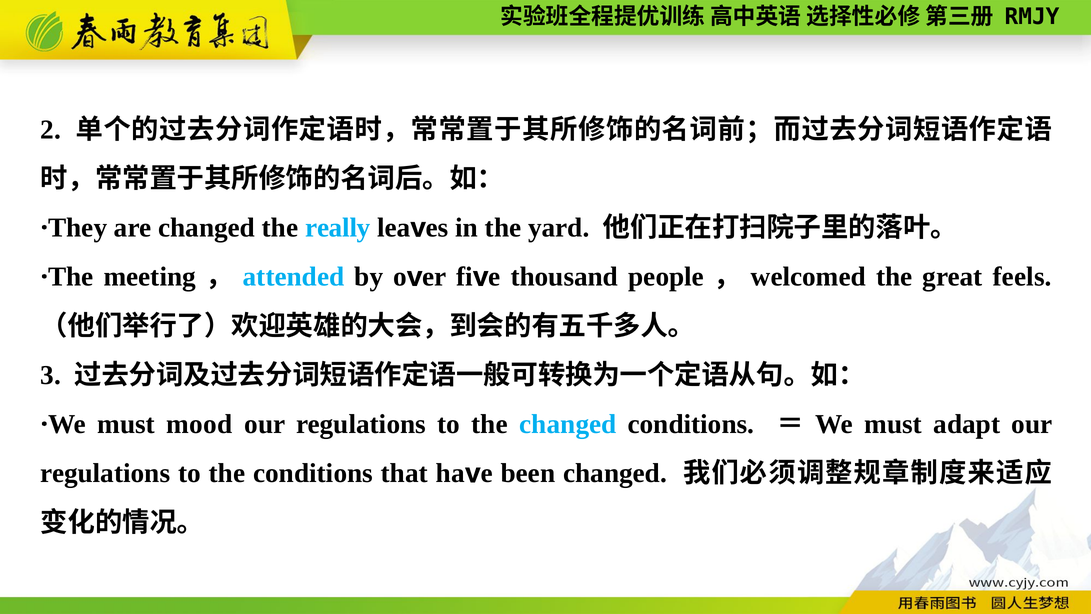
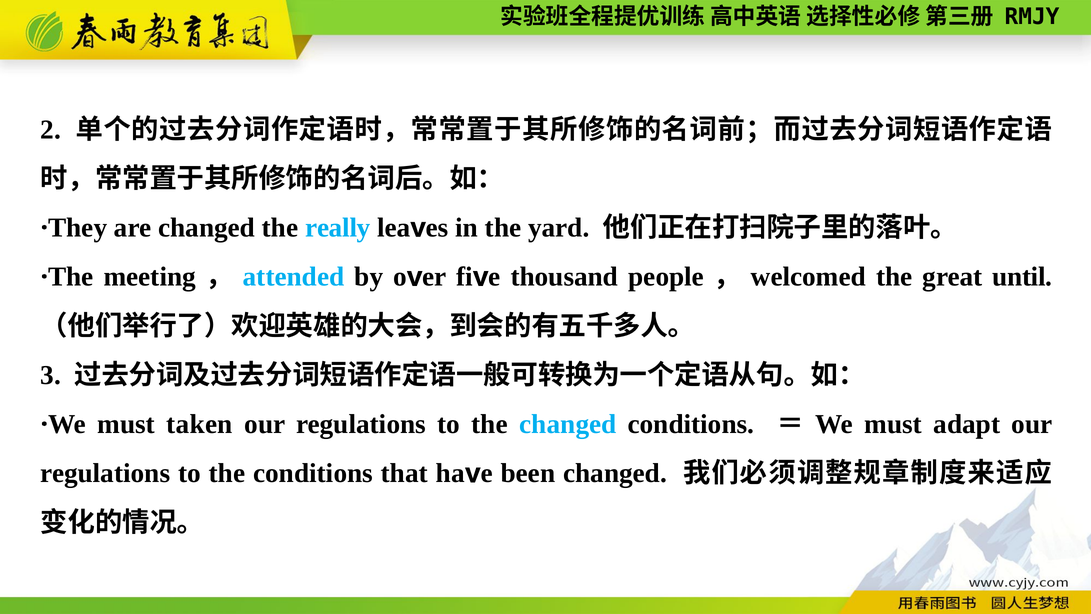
feels: feels -> until (1022, 277)
mood: mood -> taken (199, 424)
